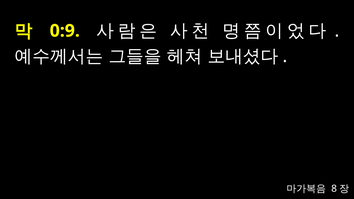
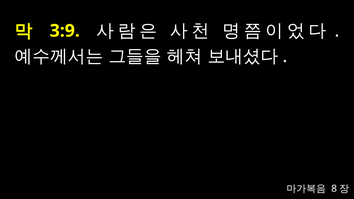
0:9: 0:9 -> 3:9 (65, 31)
